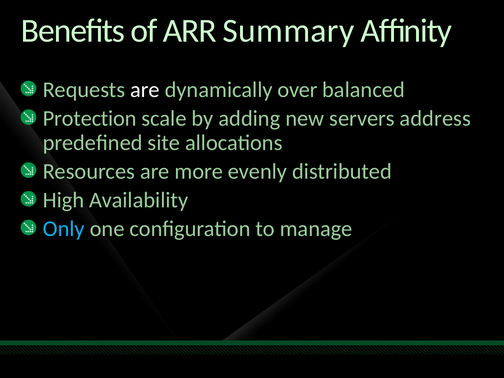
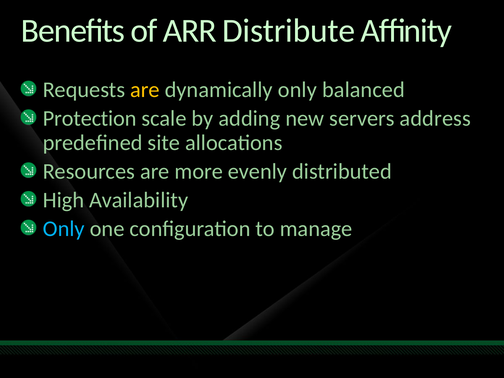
Summary: Summary -> Distribute (289, 31)
are colour: white -> yellow (145, 90)
dynamically over: over -> only (297, 90)
